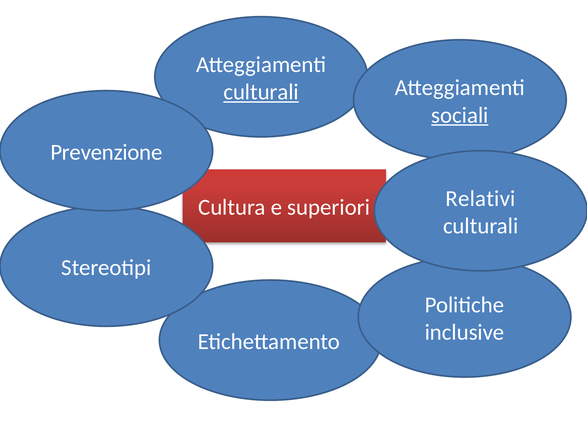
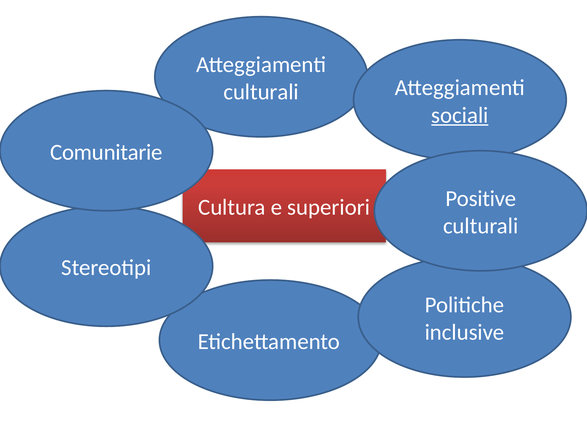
culturali underline: present -> none (261, 92)
Prevenzione: Prevenzione -> Comunitarie (106, 152)
Relativi: Relativi -> Positive (481, 199)
